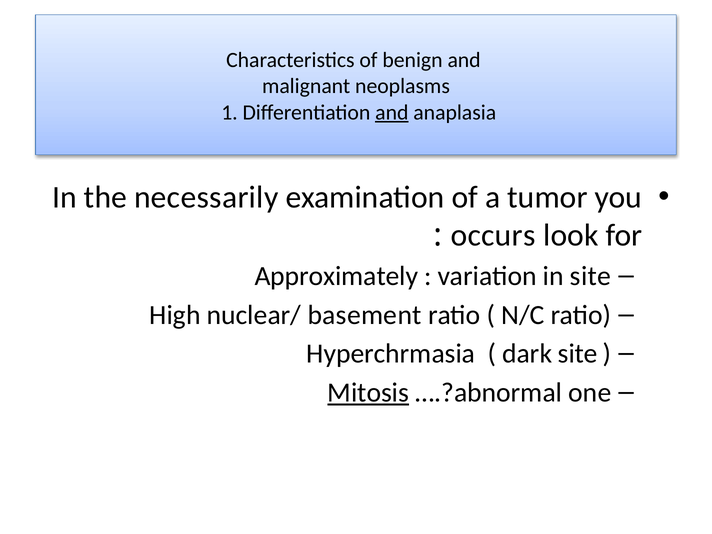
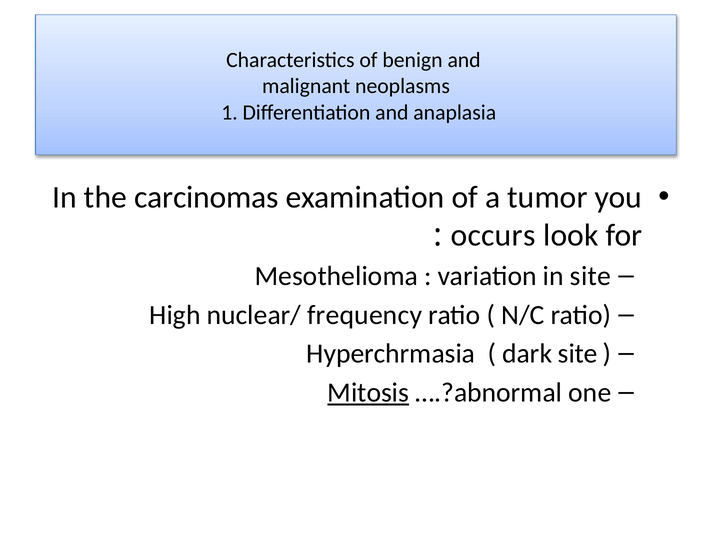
and underline: present -> none (392, 112)
necessarily: necessarily -> carcinomas (206, 197)
Approximately: Approximately -> Mesothelioma (336, 276)
basement: basement -> frequency (365, 315)
